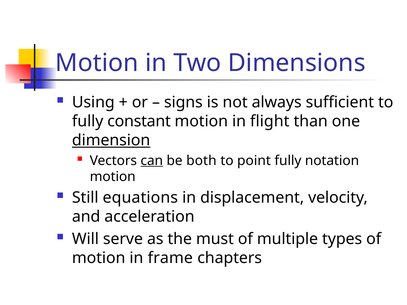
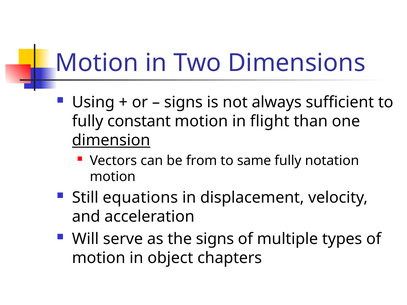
can underline: present -> none (152, 161)
both: both -> from (202, 161)
point: point -> same (254, 161)
the must: must -> signs (215, 239)
frame: frame -> object (170, 258)
